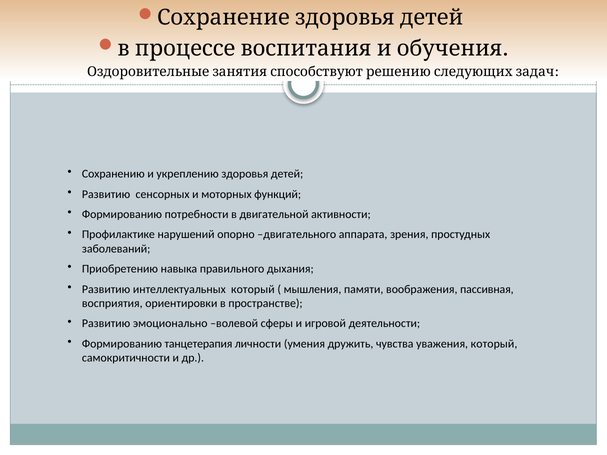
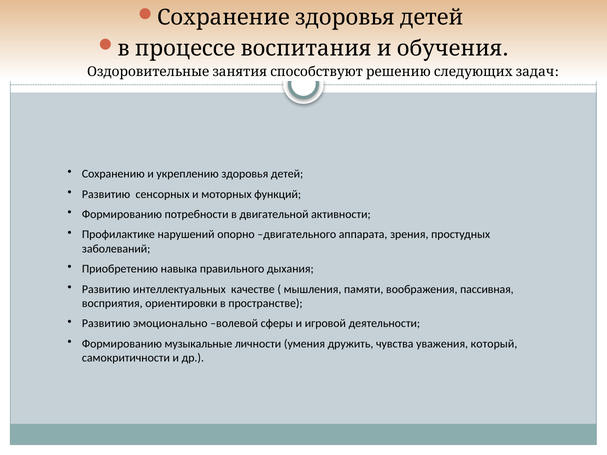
интеллектуальных который: который -> качестве (253, 289)
танцетерапия: танцетерапия -> музыкальные (198, 344)
